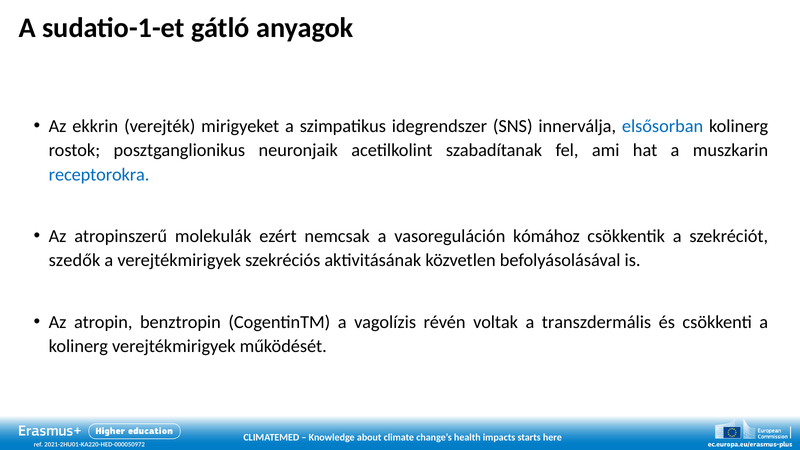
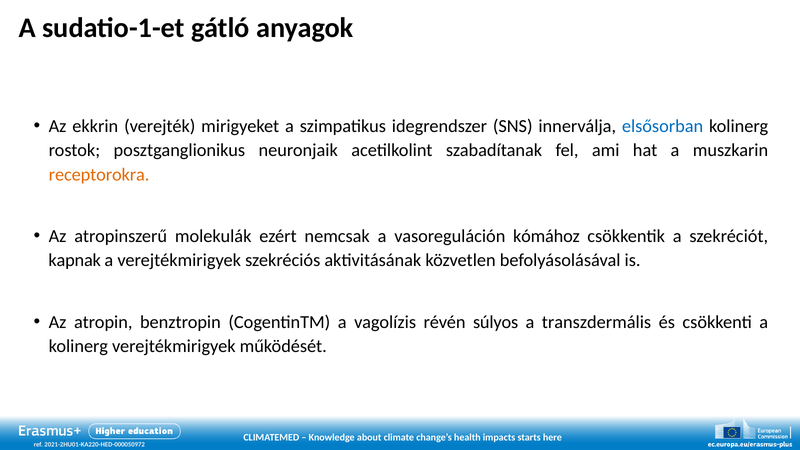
receptorokra colour: blue -> orange (99, 174)
szedők: szedők -> kapnak (75, 260)
voltak: voltak -> súlyos (496, 322)
